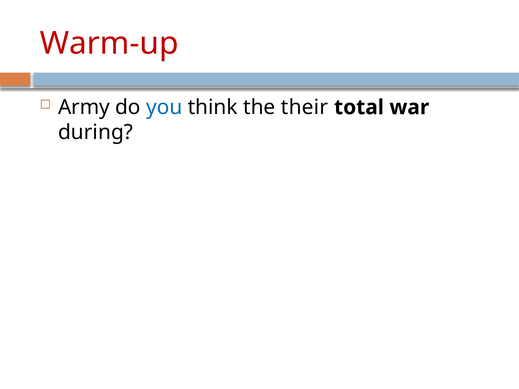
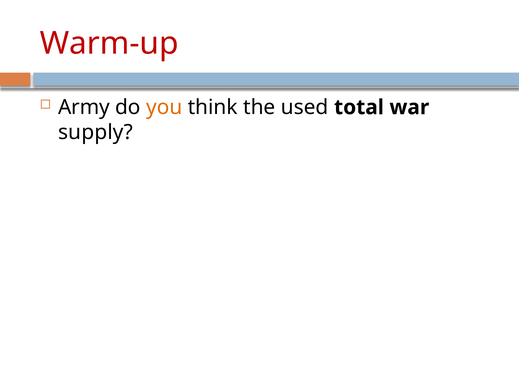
you colour: blue -> orange (164, 107)
their: their -> used (305, 107)
during: during -> supply (95, 132)
